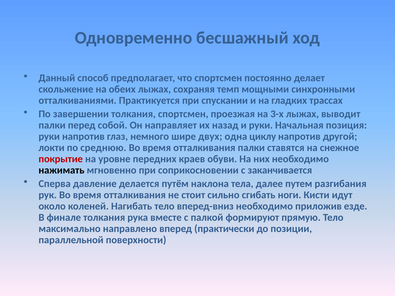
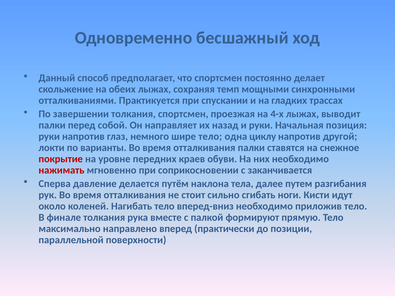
3-х: 3-х -> 4-х (277, 114)
шире двух: двух -> тело (210, 137)
среднюю: среднюю -> варианты (103, 148)
нажимать colour: black -> red (61, 170)
приложив езде: езде -> тело (356, 206)
